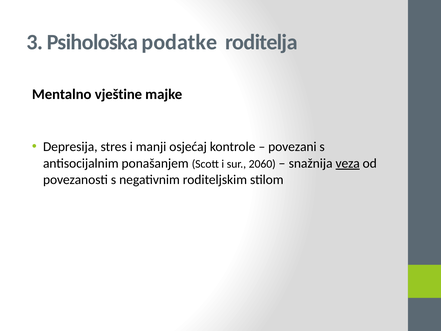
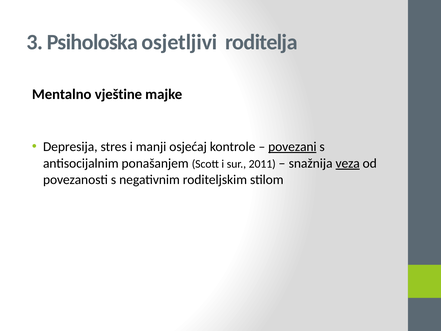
podatke: podatke -> osjetljivi (179, 42)
povezani underline: none -> present (292, 147)
2060: 2060 -> 2011 (262, 164)
